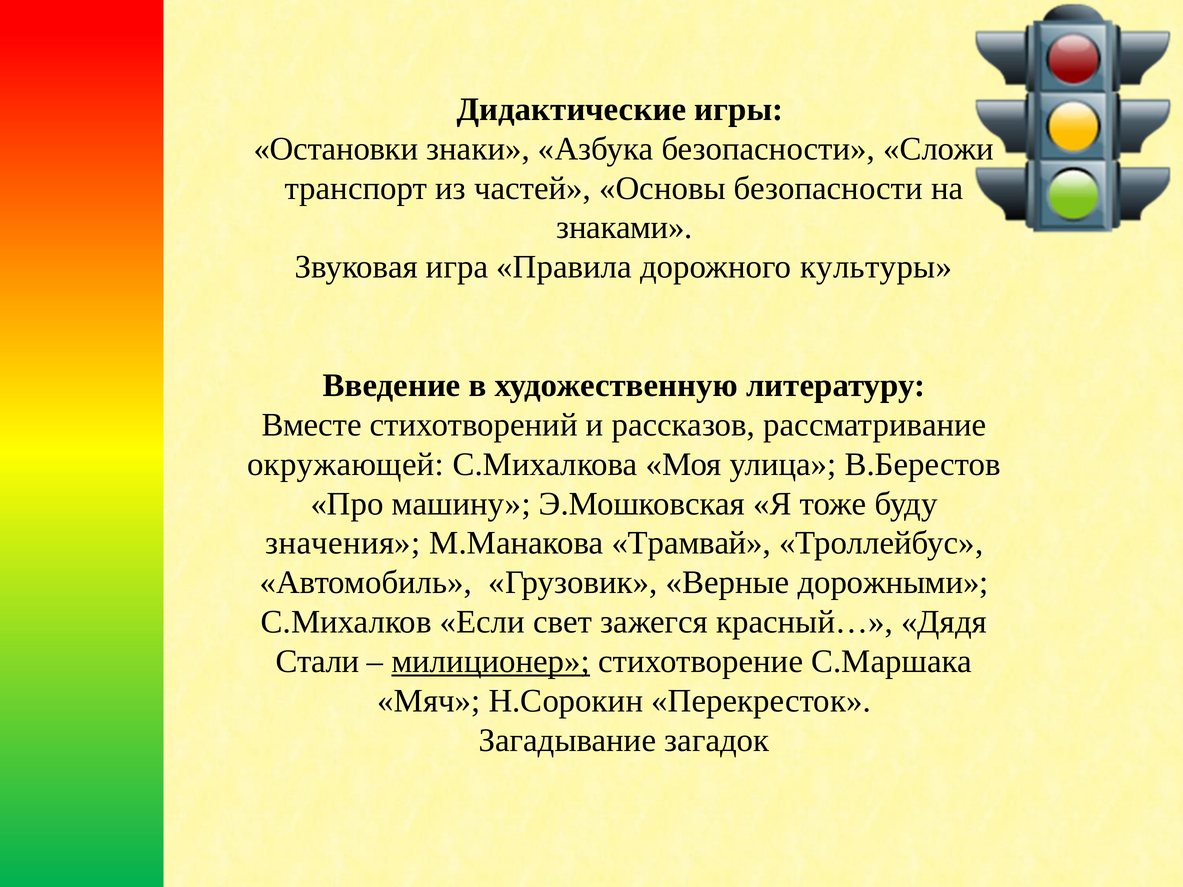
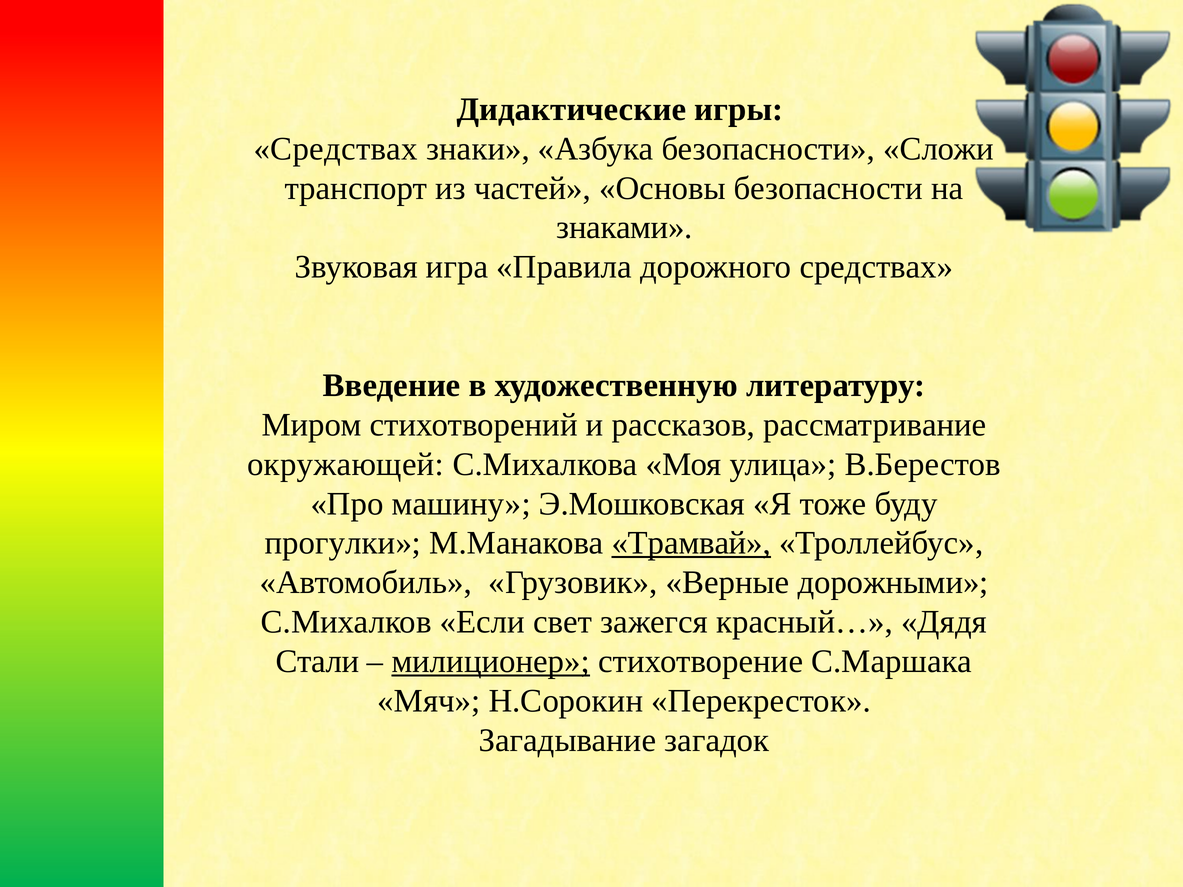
Остановки: Остановки -> Средствах (336, 149)
дорожного культуры: культуры -> средствах (876, 267)
Вместе: Вместе -> Миром (312, 425)
значения: значения -> прогулки (343, 543)
Трамвай underline: none -> present (691, 543)
